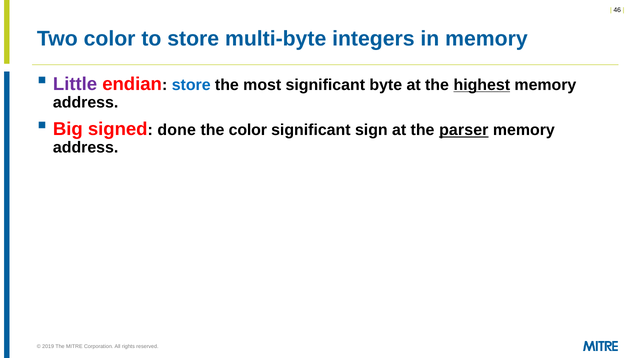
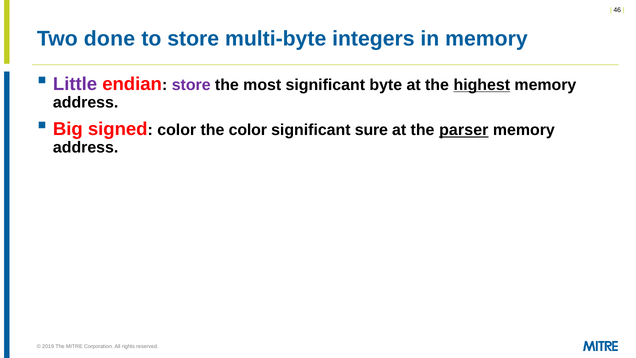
Two color: color -> done (109, 39)
store colour: blue -> purple (191, 85)
done: done -> color (177, 130)
sign: sign -> sure (371, 130)
